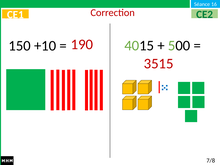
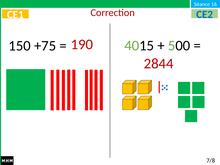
CE2 colour: green -> blue (205, 14)
+10: +10 -> +75 (45, 46)
3515: 3515 -> 2844 (159, 64)
